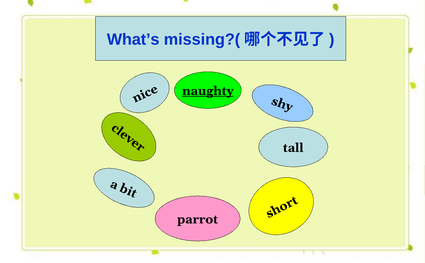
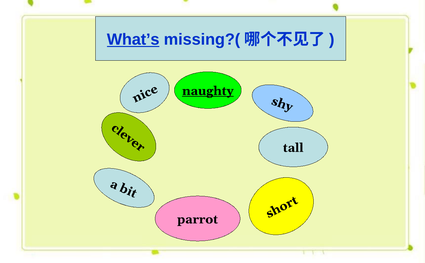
What’s underline: none -> present (133, 40)
